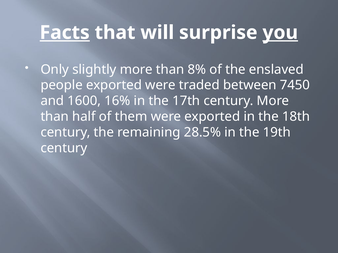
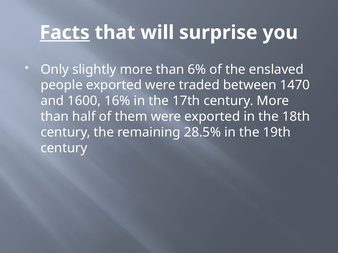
you underline: present -> none (280, 33)
8%: 8% -> 6% (197, 70)
7450: 7450 -> 1470 (295, 85)
